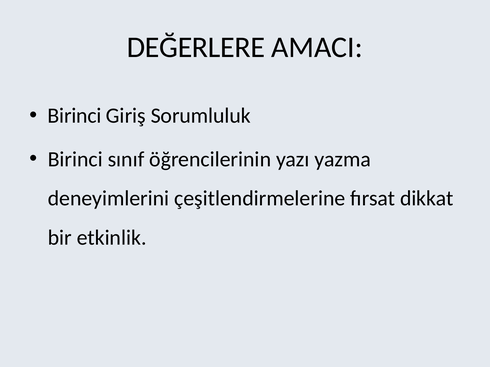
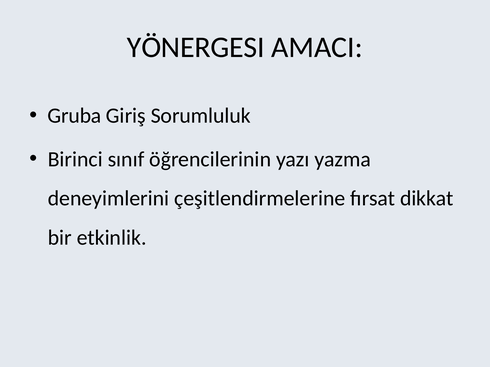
DEĞERLERE: DEĞERLERE -> YÖNERGESI (196, 47)
Birinci: Birinci -> Gruba (74, 116)
